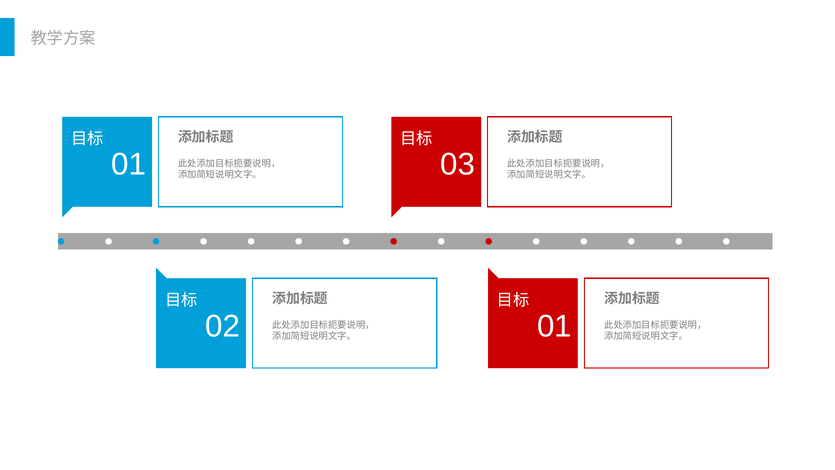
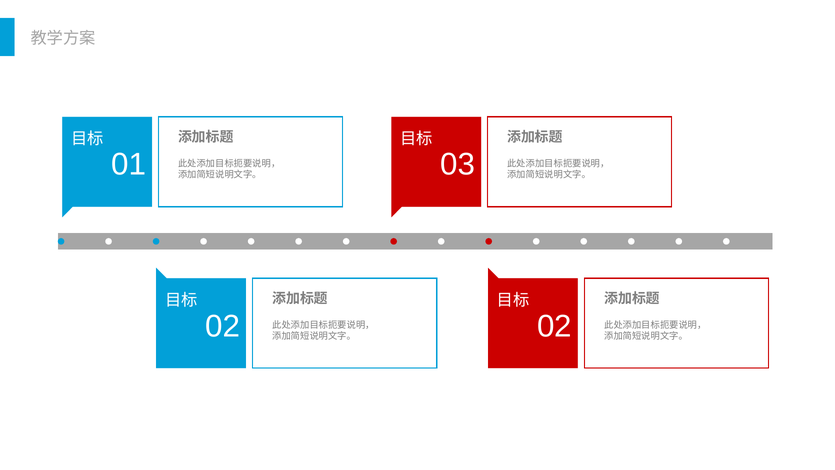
01: 01 -> 02 (554, 326)
